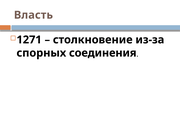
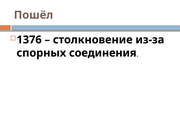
Власть: Власть -> Пошёл (33, 15)
1271: 1271 -> 1376 (29, 40)
